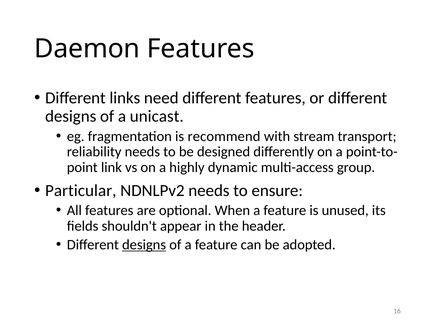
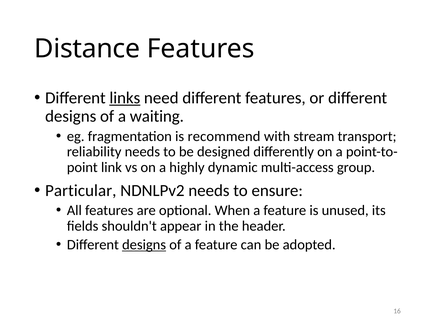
Daemon: Daemon -> Distance (87, 49)
links underline: none -> present (125, 98)
unicast: unicast -> waiting (157, 116)
